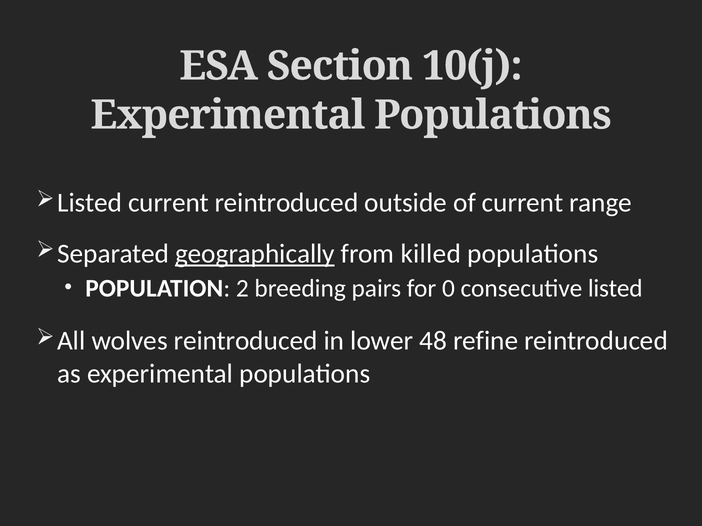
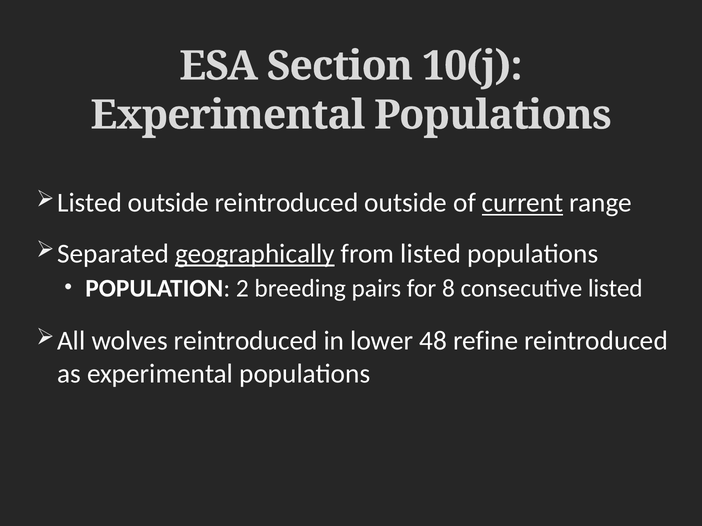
current: current -> outside (168, 203)
current underline: none -> present (523, 203)
from killed: killed -> listed (431, 254)
0: 0 -> 8 (448, 288)
